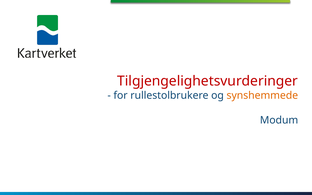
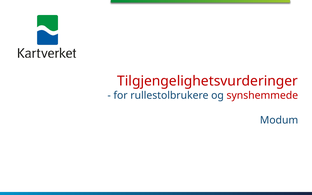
synshemmede colour: orange -> red (262, 95)
